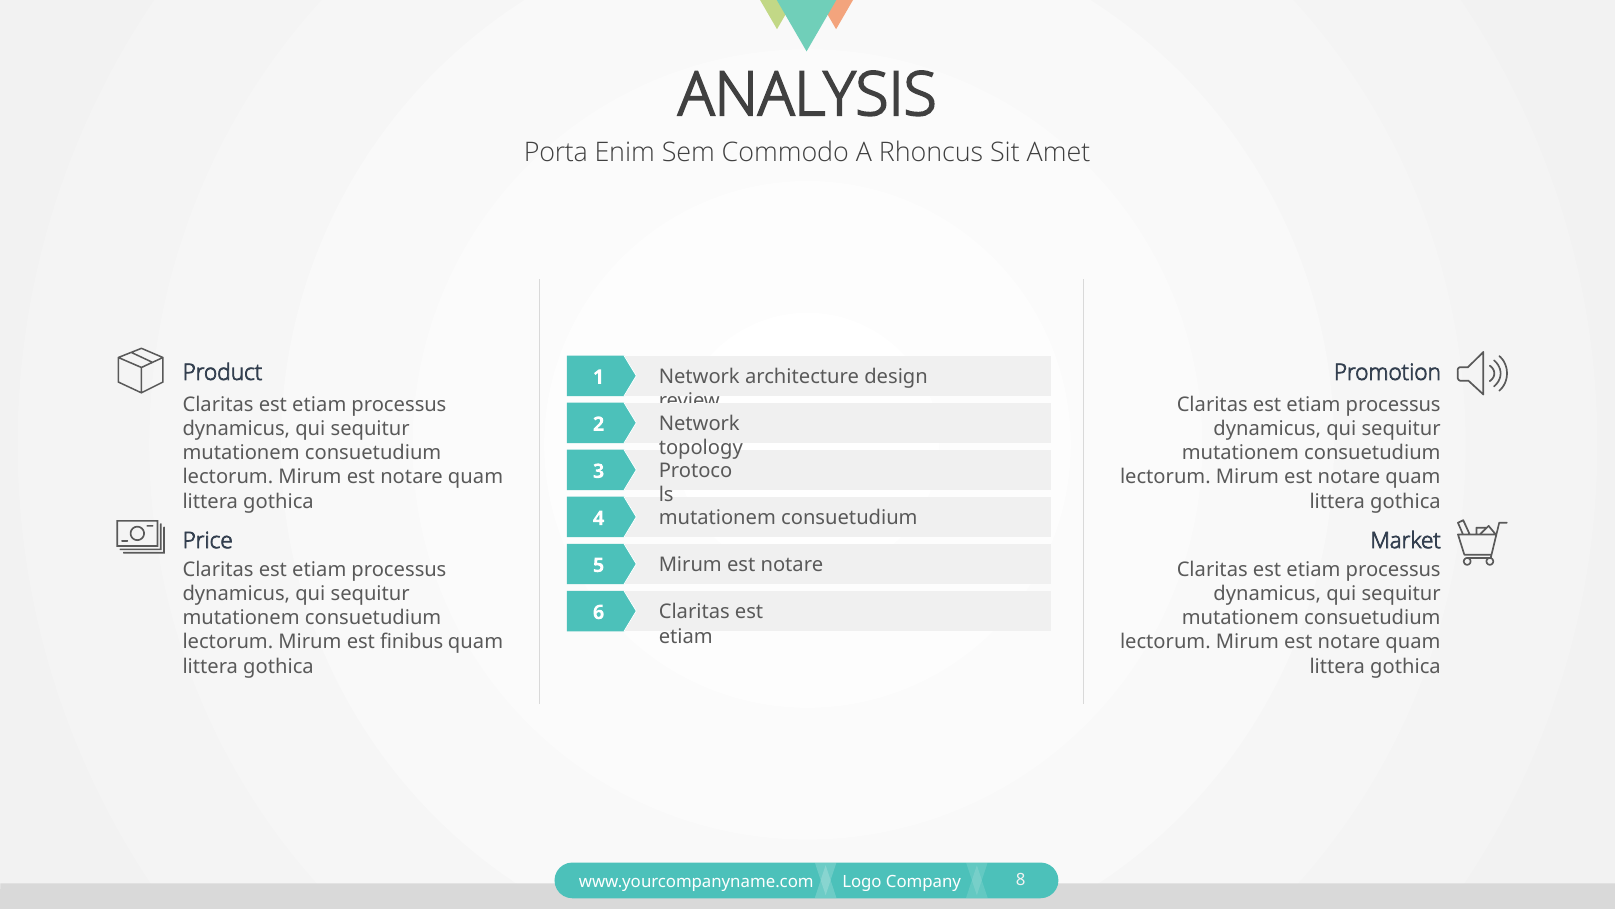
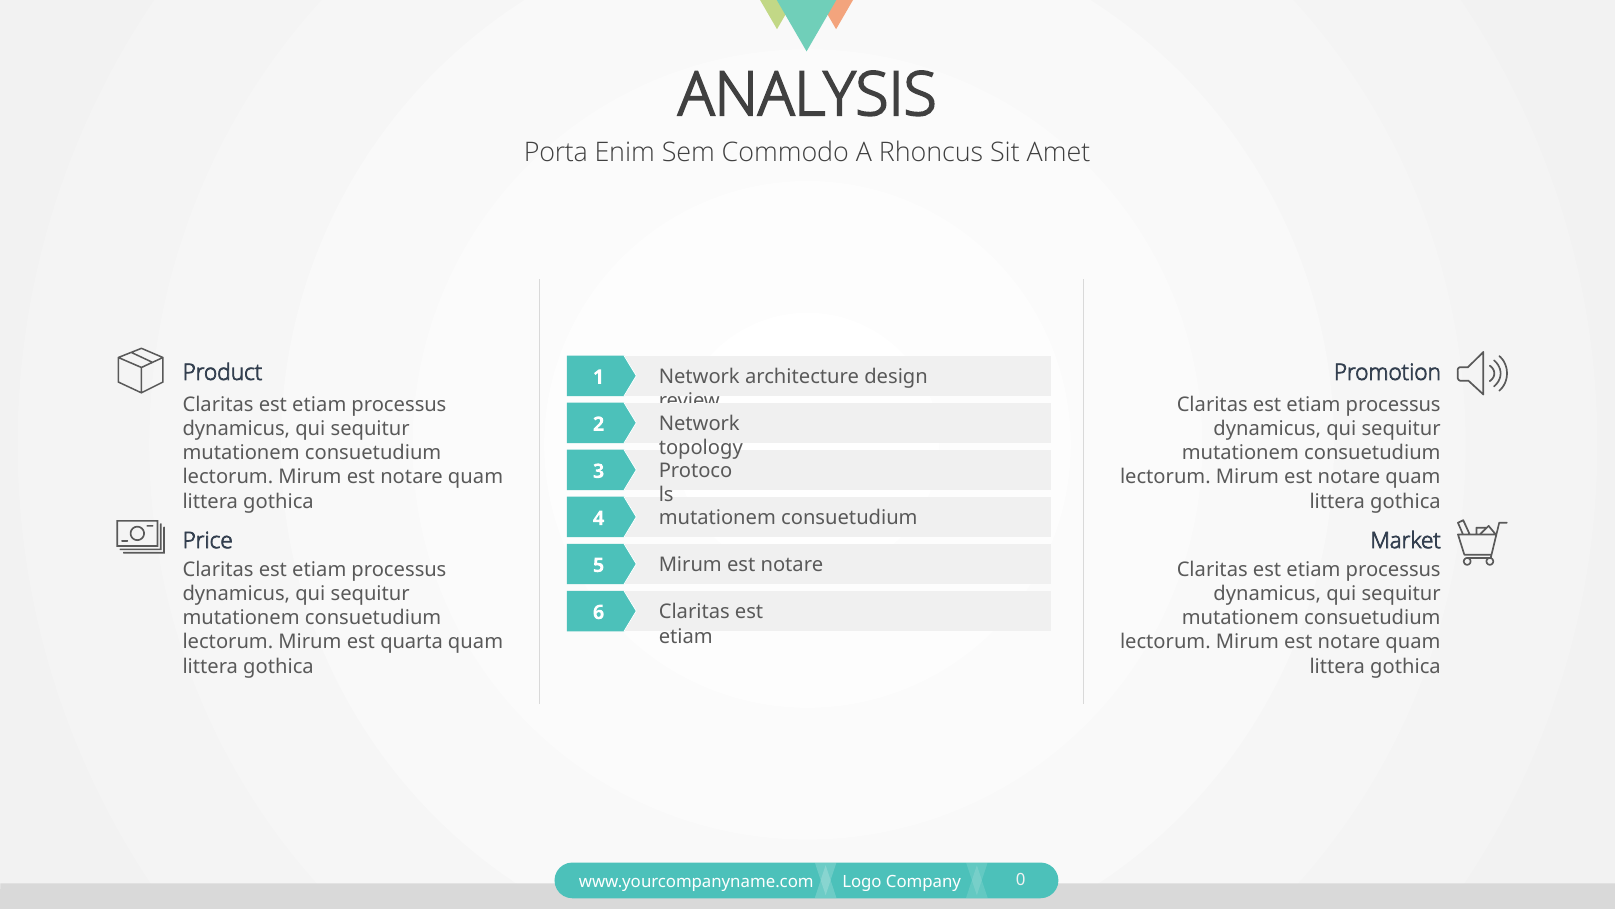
finibus: finibus -> quarta (412, 642)
8: 8 -> 0 (1021, 880)
